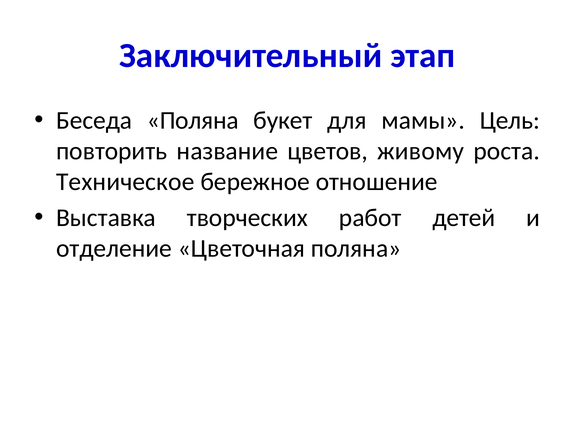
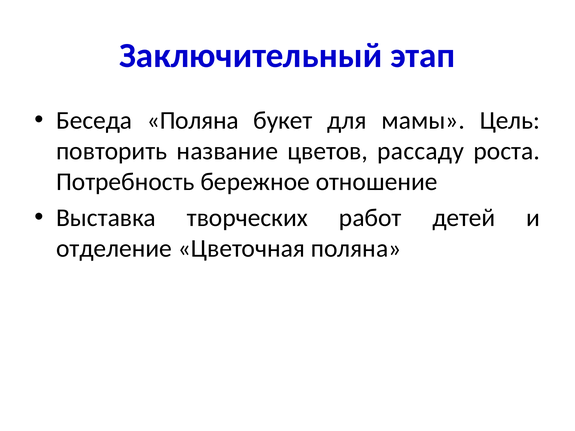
живому: живому -> рассаду (421, 151)
Техническое: Техническое -> Потребность (125, 182)
